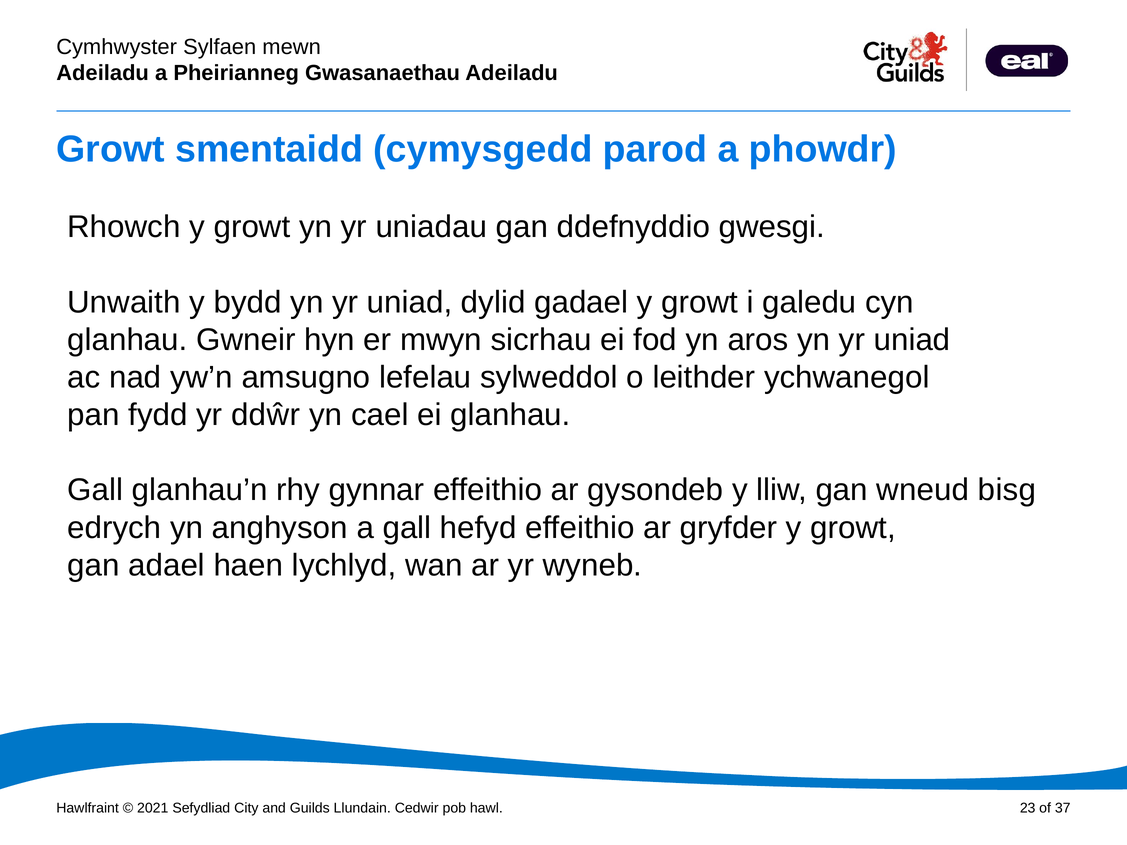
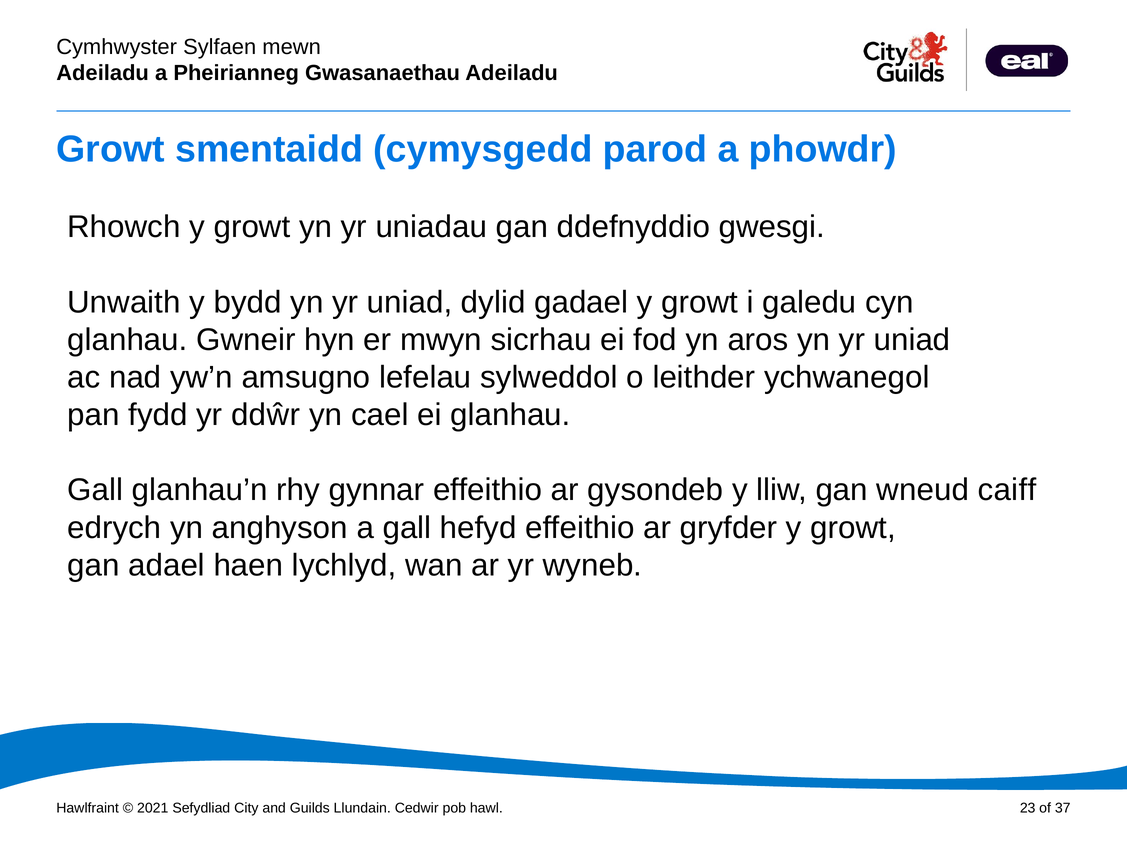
bisg: bisg -> caiff (1007, 490)
